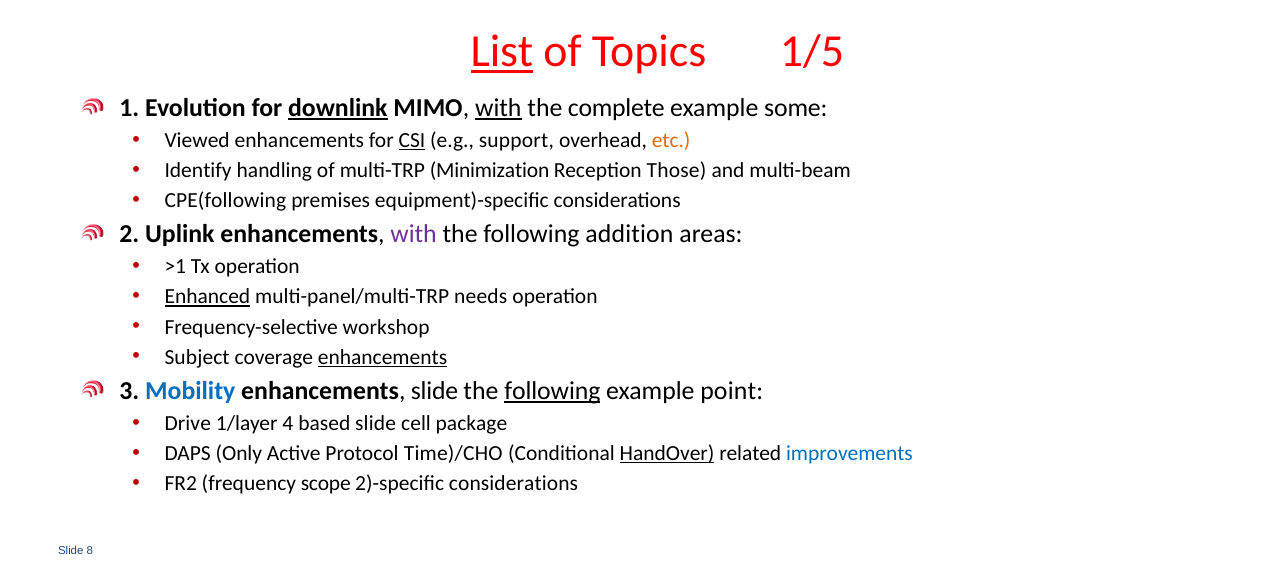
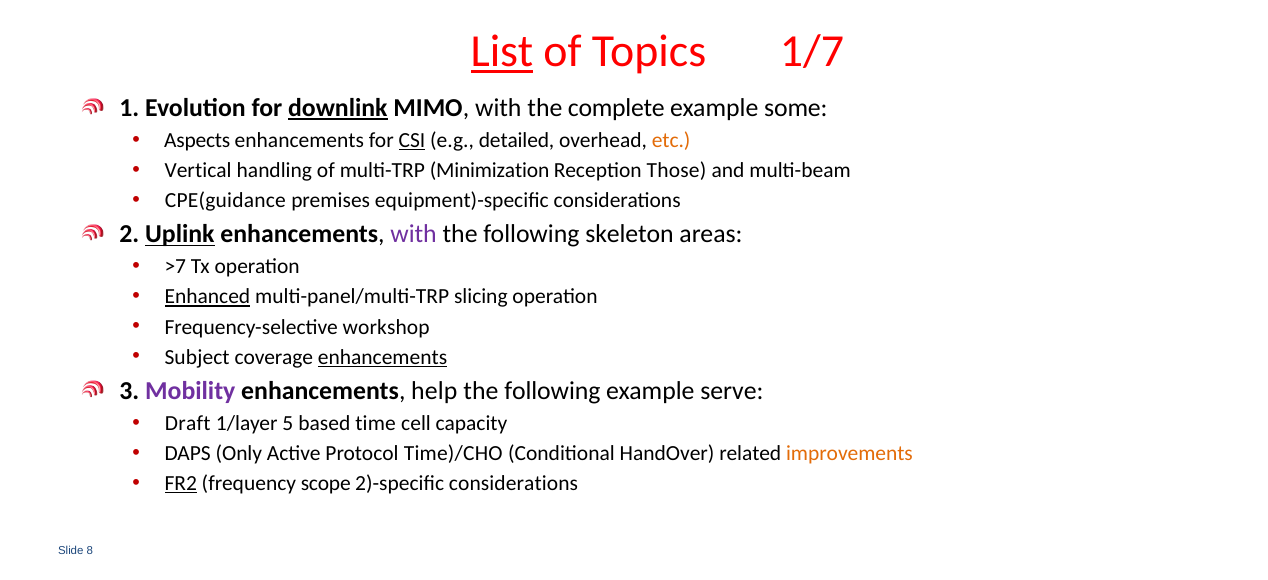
1/5: 1/5 -> 1/7 (812, 52)
with underline: present -> none (498, 108)
Viewed: Viewed -> Aspects (197, 140)
support: support -> detailed (517, 140)
Identify: Identify -> Vertical (198, 171)
CPE(following: CPE(following -> CPE(guidance (225, 201)
Uplink underline: none -> present (180, 234)
addition: addition -> skeleton (630, 234)
>1: >1 -> >7 (175, 267)
needs: needs -> slicing (481, 297)
Mobility colour: blue -> purple (190, 391)
enhancements slide: slide -> help (434, 391)
following underline: present -> none (552, 391)
point: point -> serve (732, 391)
Drive: Drive -> Draft (188, 423)
4: 4 -> 5 (288, 423)
based slide: slide -> time (376, 423)
package: package -> capacity (471, 423)
HandOver underline: present -> none (667, 453)
improvements colour: blue -> orange (849, 453)
FR2 underline: none -> present (181, 483)
